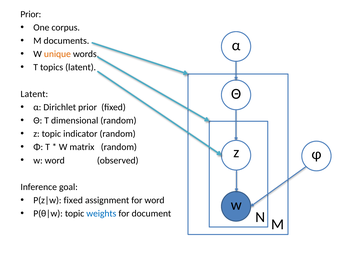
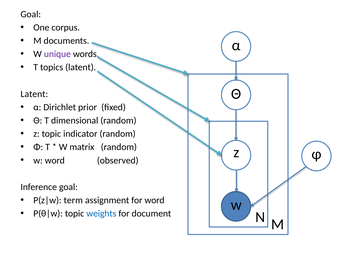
Prior: Prior -> Goal (31, 14)
unique colour: orange -> purple (57, 54)
fixed: fixed -> term (73, 201)
